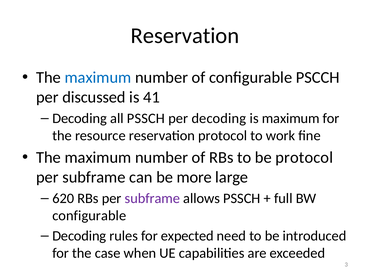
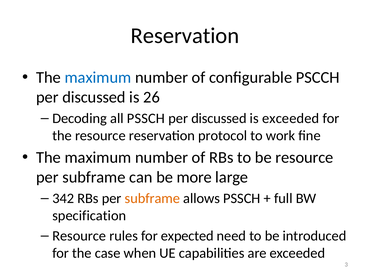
41: 41 -> 26 (152, 97)
decoding: decoding -> discussed (219, 119)
is maximum: maximum -> exceeded (291, 119)
be protocol: protocol -> resource (304, 158)
620: 620 -> 342 (63, 199)
subframe colour: purple -> orange (152, 199)
configurable: configurable -> specification (89, 216)
Decoding: Decoding -> Resource (79, 236)
